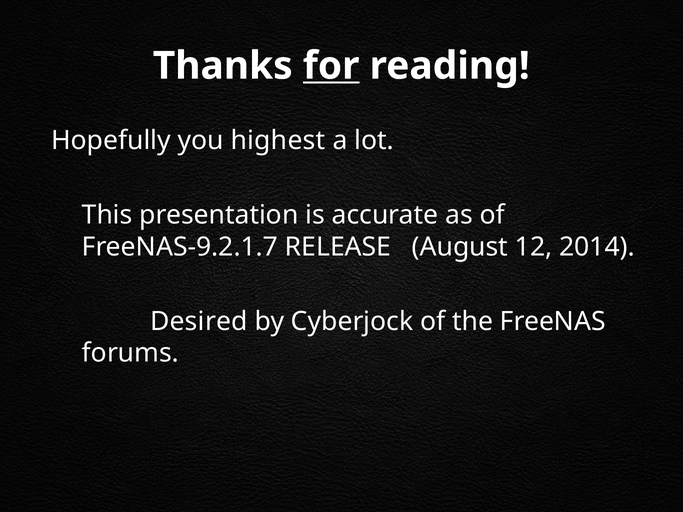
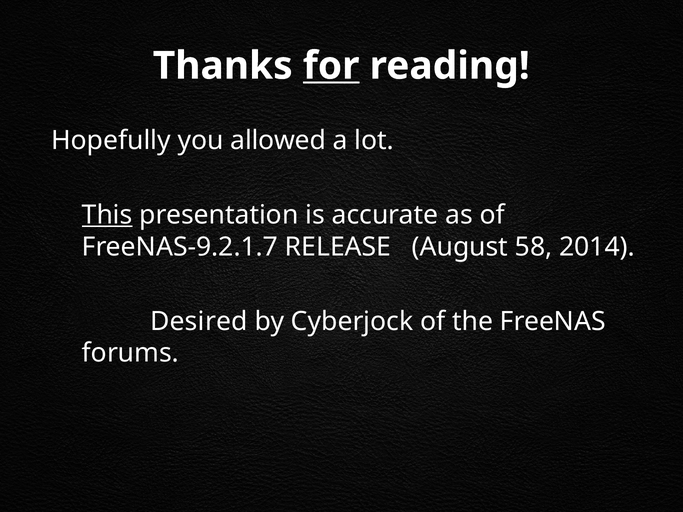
highest: highest -> allowed (278, 141)
This underline: none -> present (107, 215)
12: 12 -> 58 (534, 247)
